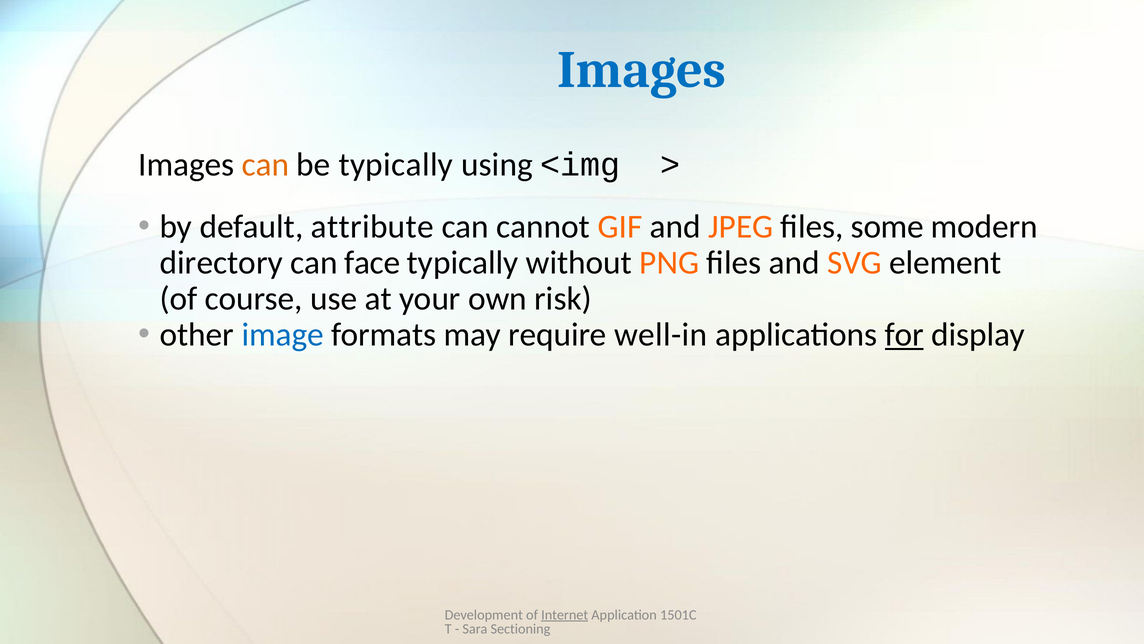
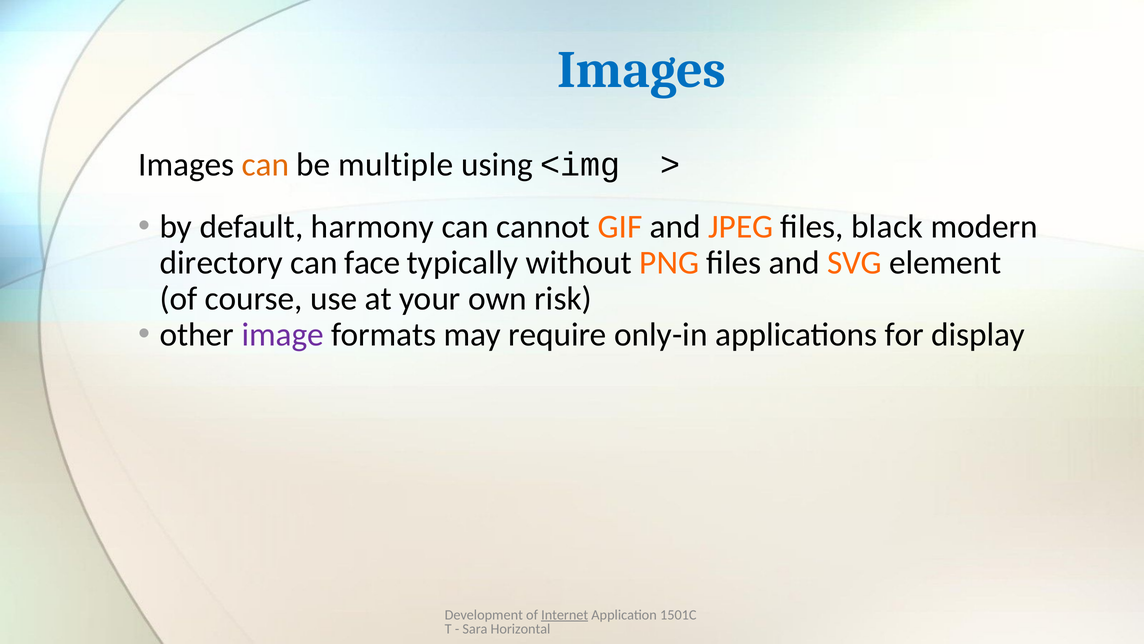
be typically: typically -> multiple (396, 165)
attribute: attribute -> harmony (372, 226)
some: some -> black (887, 226)
image colour: blue -> purple (283, 334)
well-in: well-in -> only-in (661, 334)
for underline: present -> none (904, 334)
Sectioning: Sectioning -> Horizontal (520, 629)
